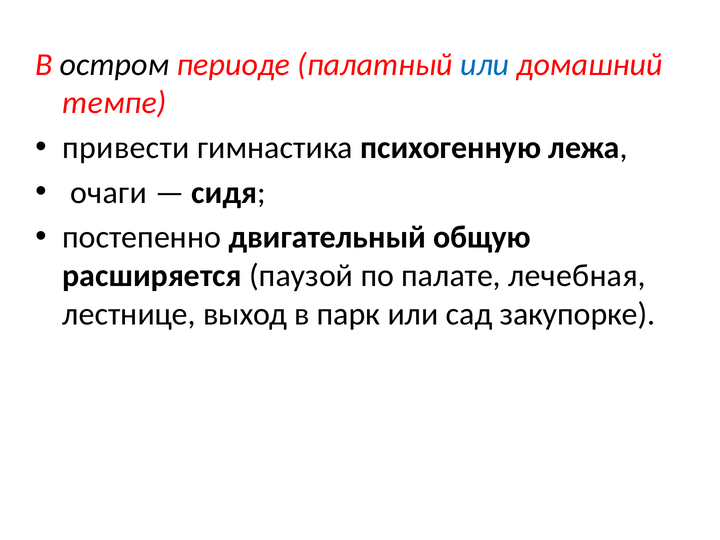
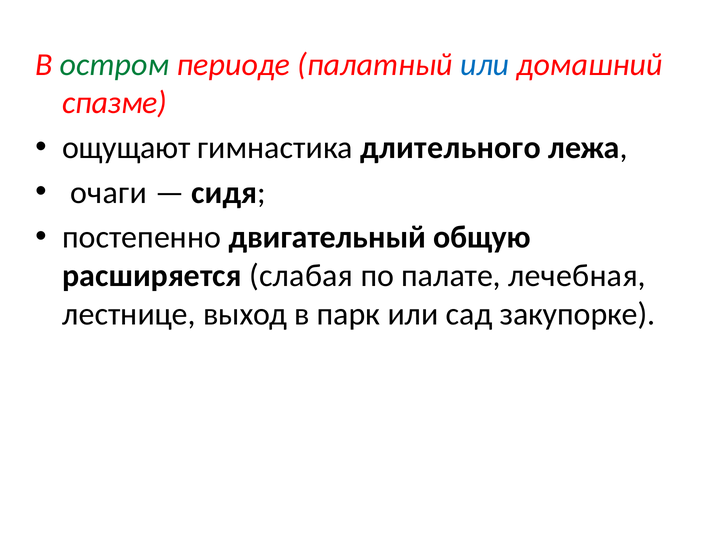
остром colour: black -> green (115, 64)
темпе: темпе -> спазме (115, 103)
привести: привести -> ощущают (126, 148)
психогенную: психогенную -> длительного (450, 148)
паузой: паузой -> слабая (301, 276)
